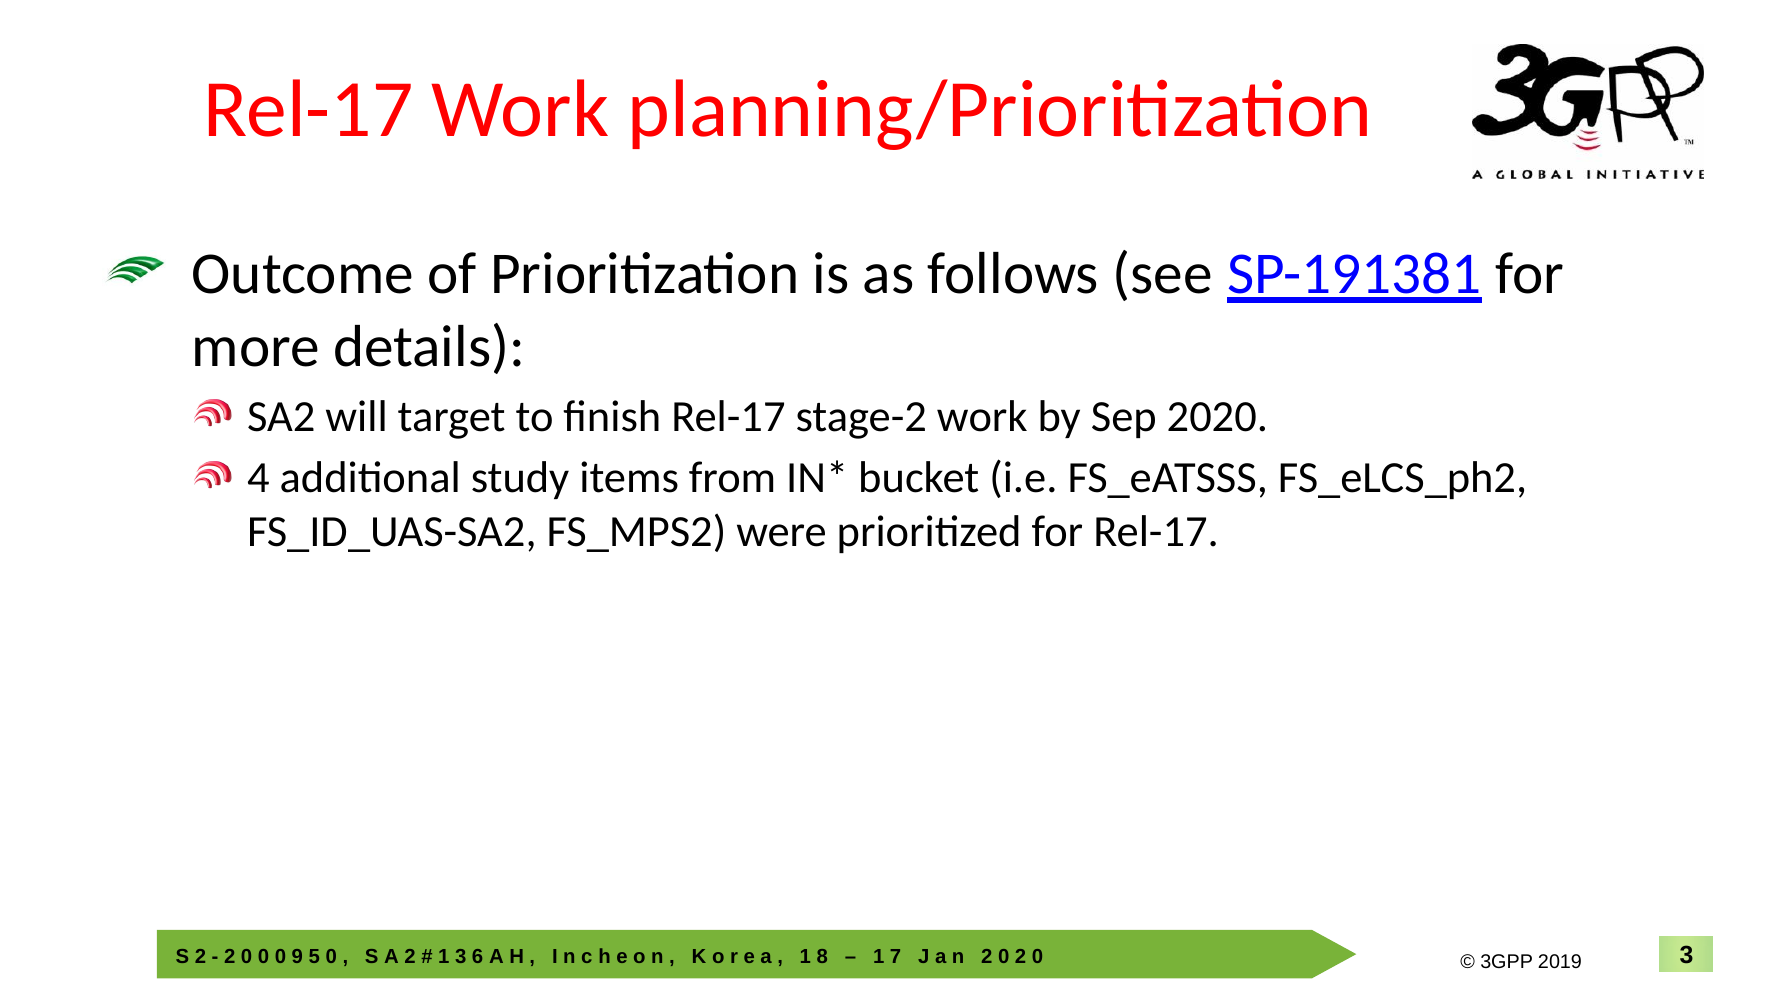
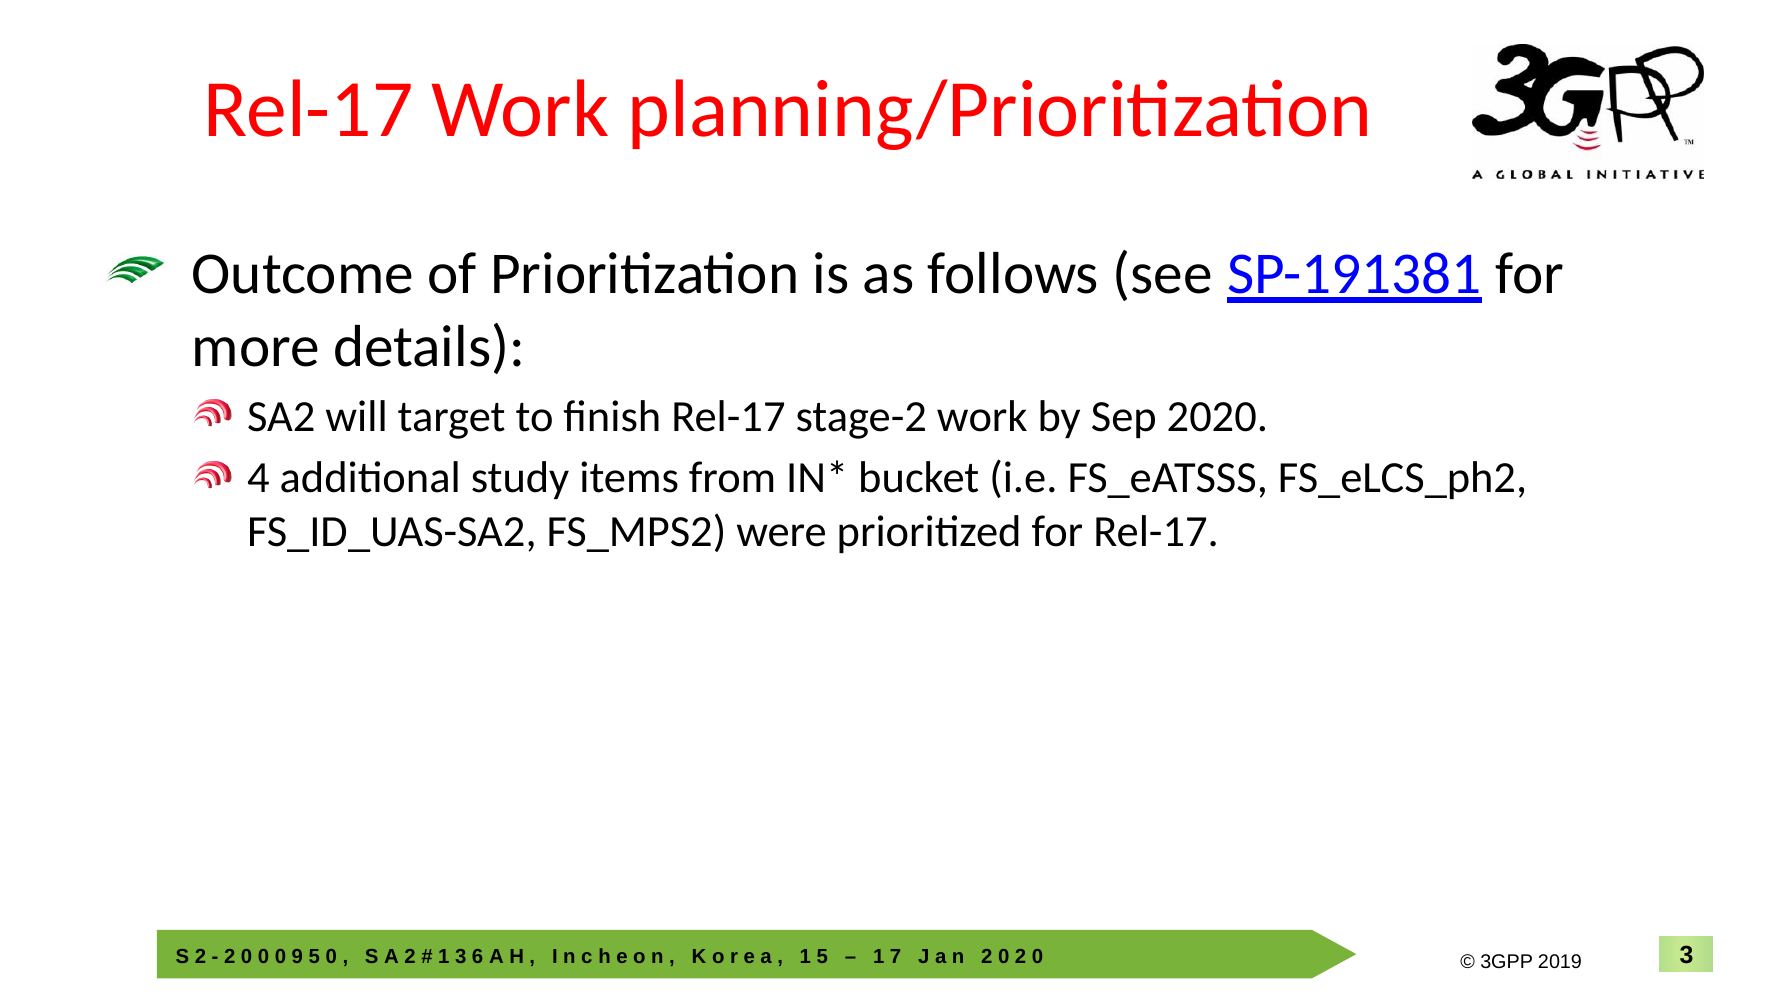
8: 8 -> 5 (822, 957)
